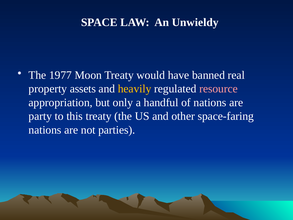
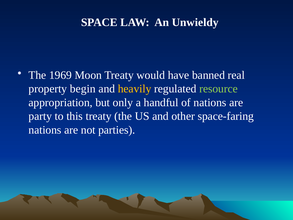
1977: 1977 -> 1969 (60, 75)
assets: assets -> begin (83, 89)
resource colour: pink -> light green (218, 89)
